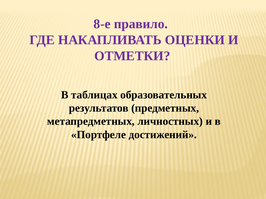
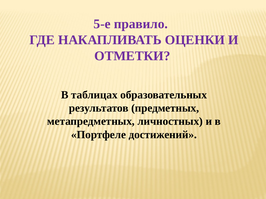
8-е: 8-е -> 5-е (102, 24)
